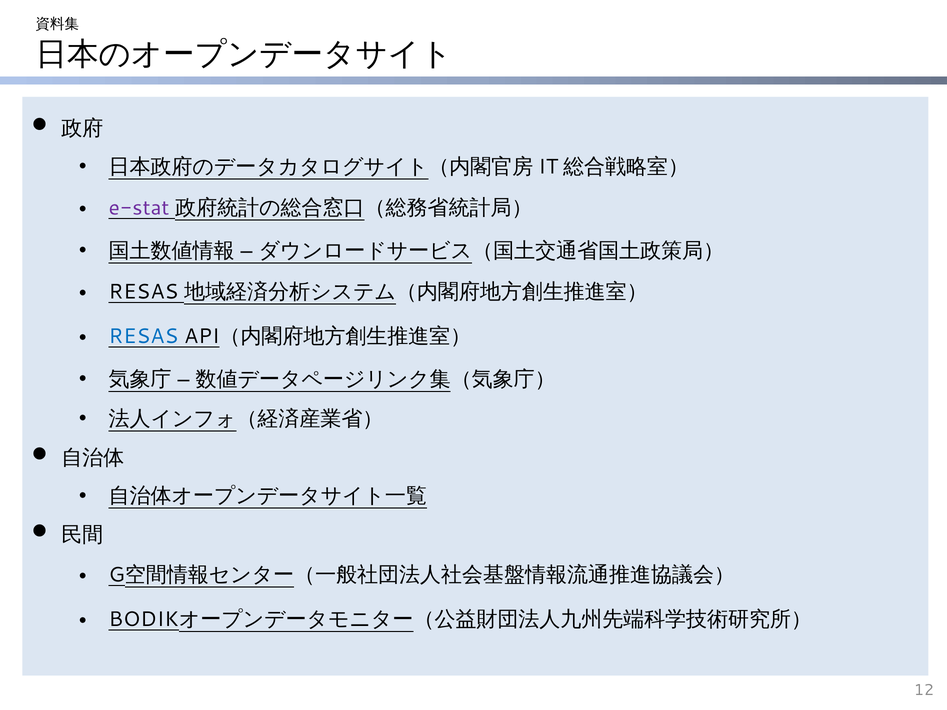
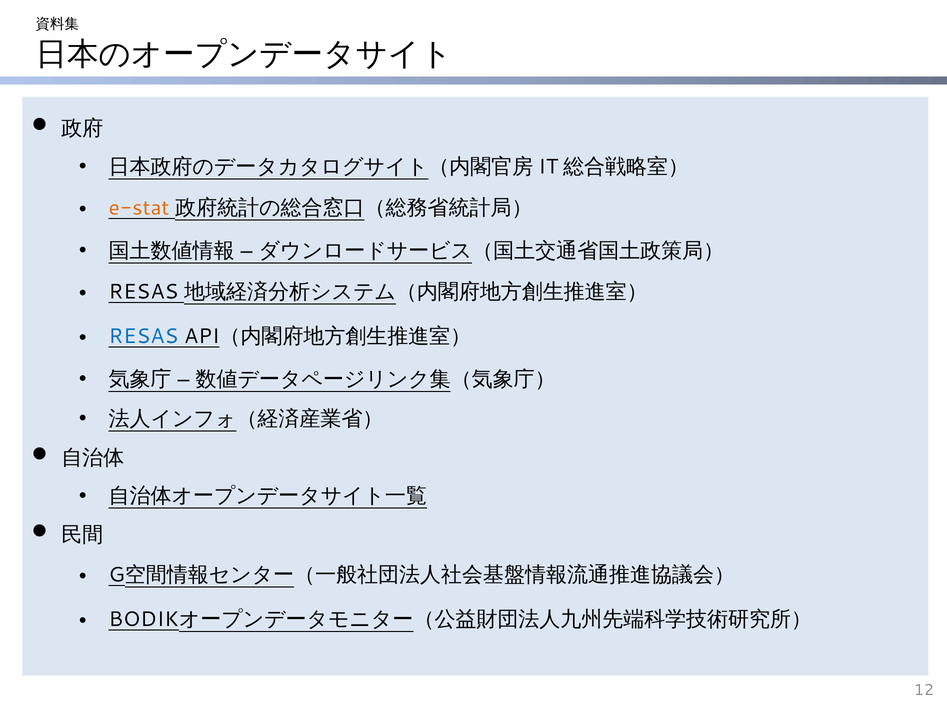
e-stat colour: purple -> orange (139, 208)
